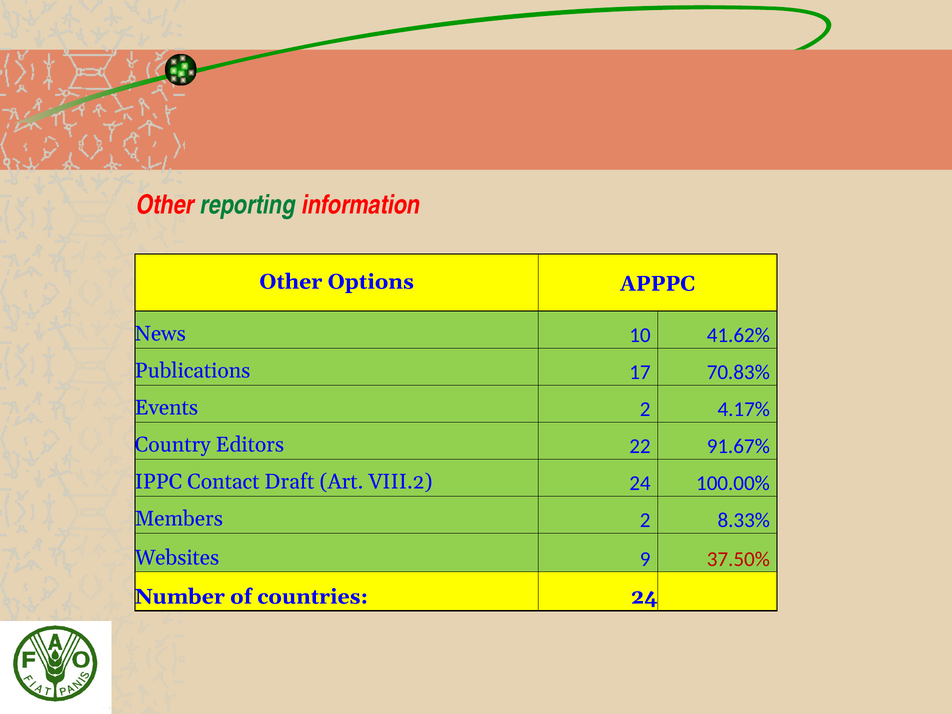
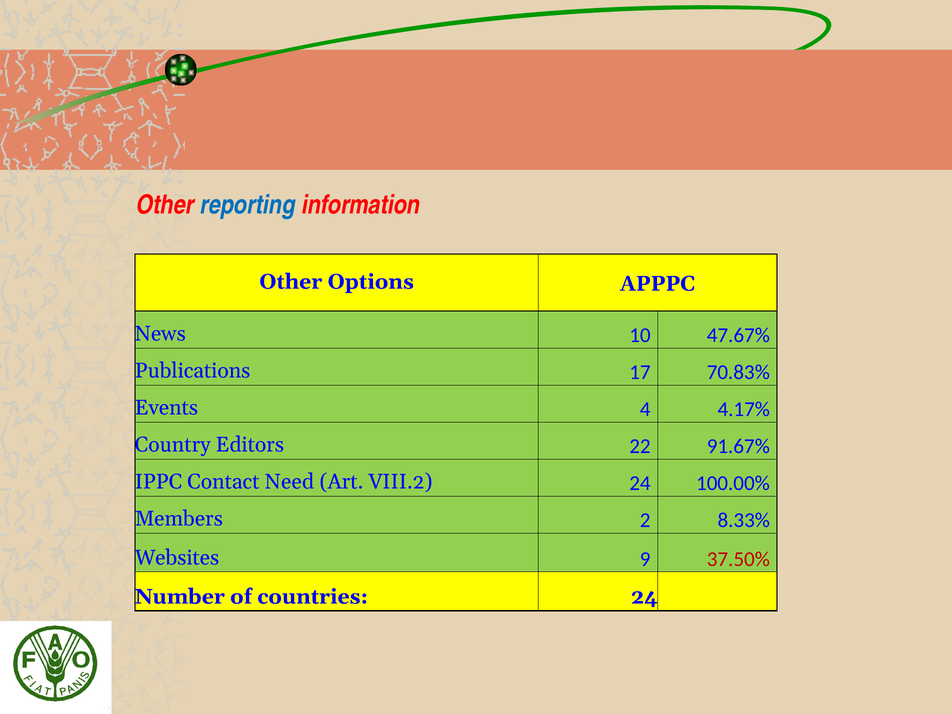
reporting colour: green -> blue (248, 205)
41.62%: 41.62% -> 47.67% (738, 335)
Events 2: 2 -> 4 (645, 409)
Draft: Draft -> Need (289, 482)
